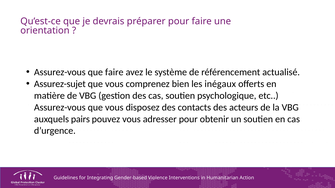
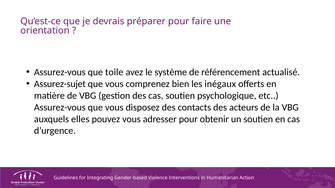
que faire: faire -> toile (114, 72)
pairs: pairs -> elles (80, 119)
